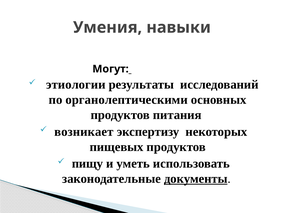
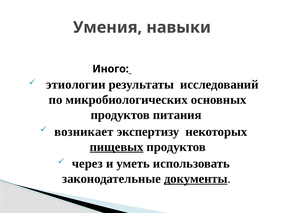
Могут: Могут -> Иного (111, 69)
органолептическими: органолептическими -> микробиологических (127, 100)
пищевых underline: none -> present (117, 147)
пищу: пищу -> через (87, 164)
